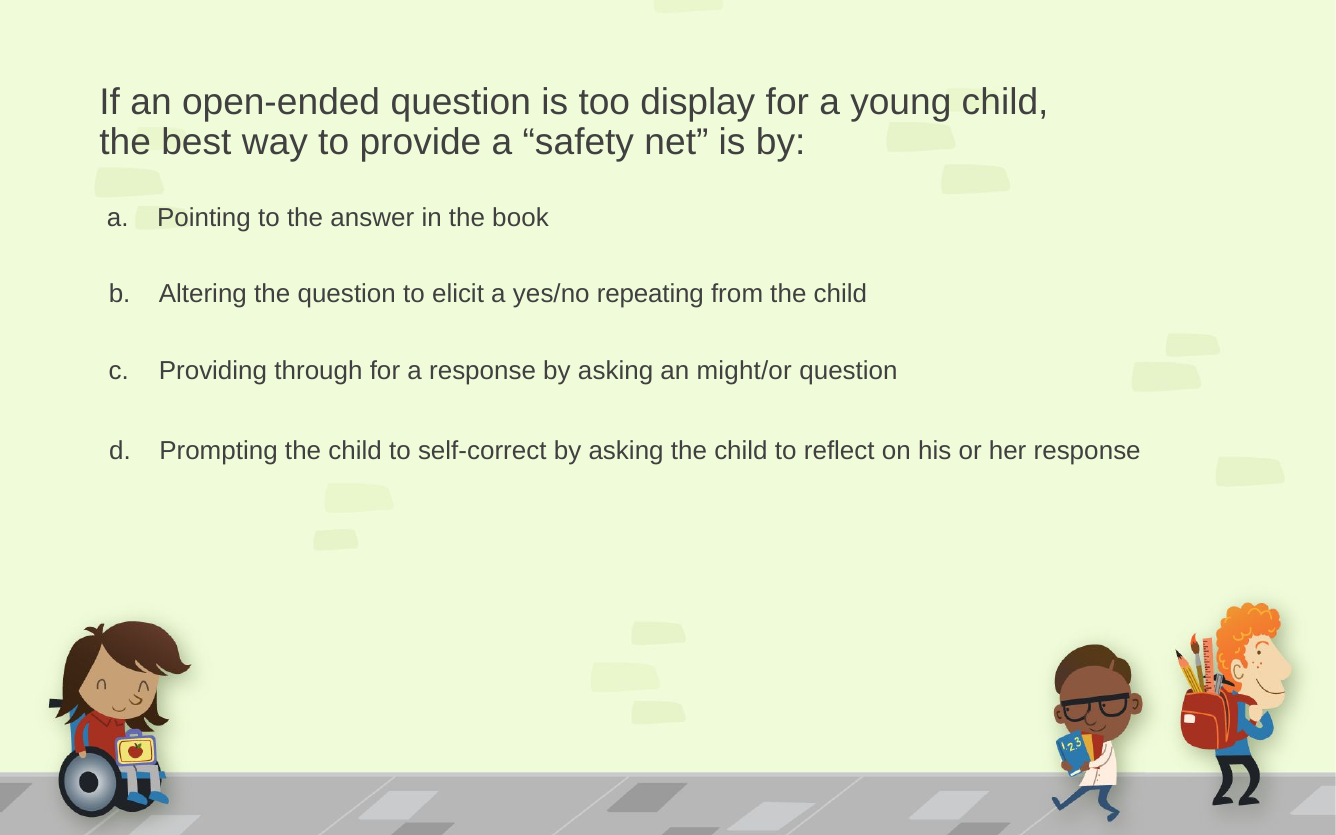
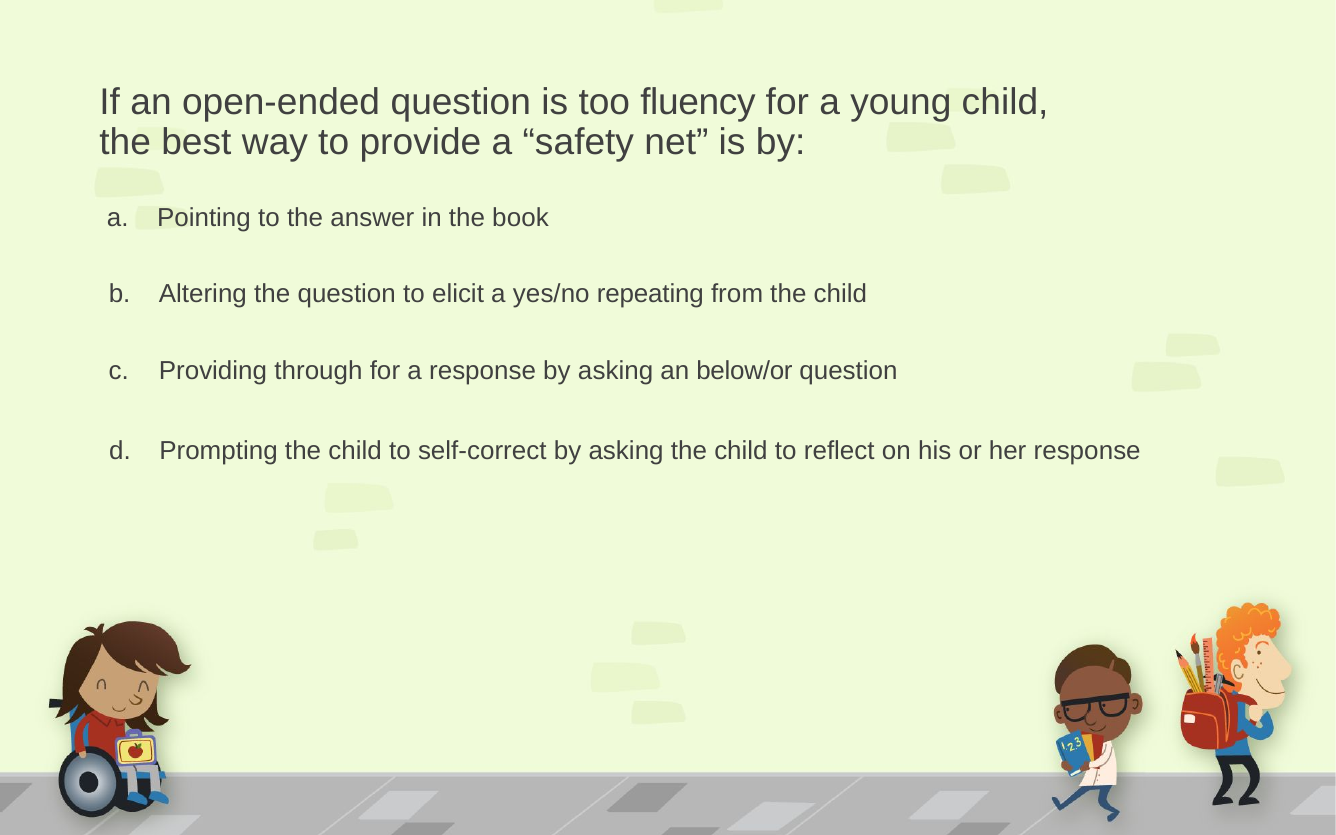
display: display -> fluency (698, 102)
might/or: might/or -> below/or (744, 371)
